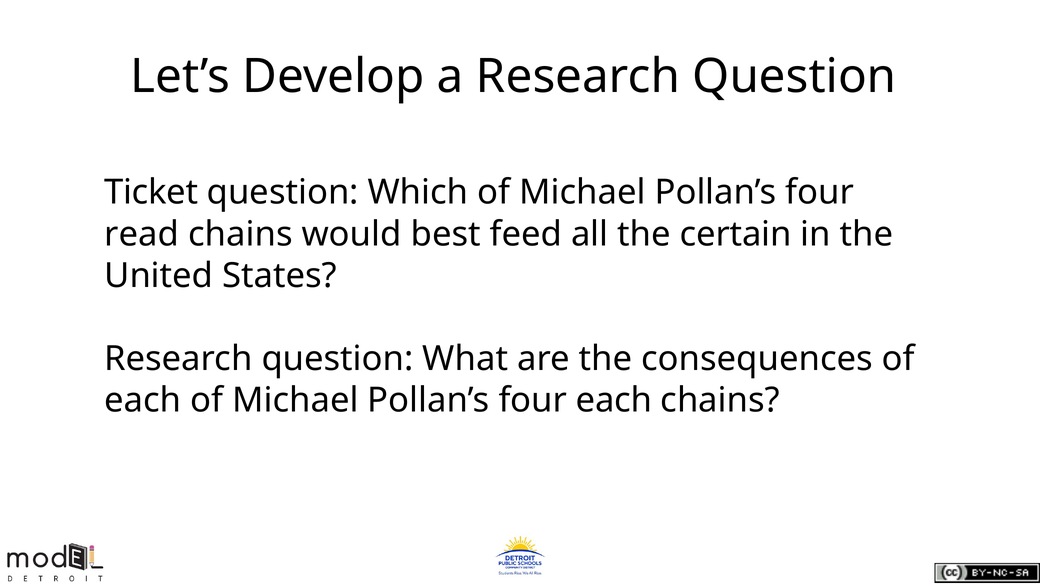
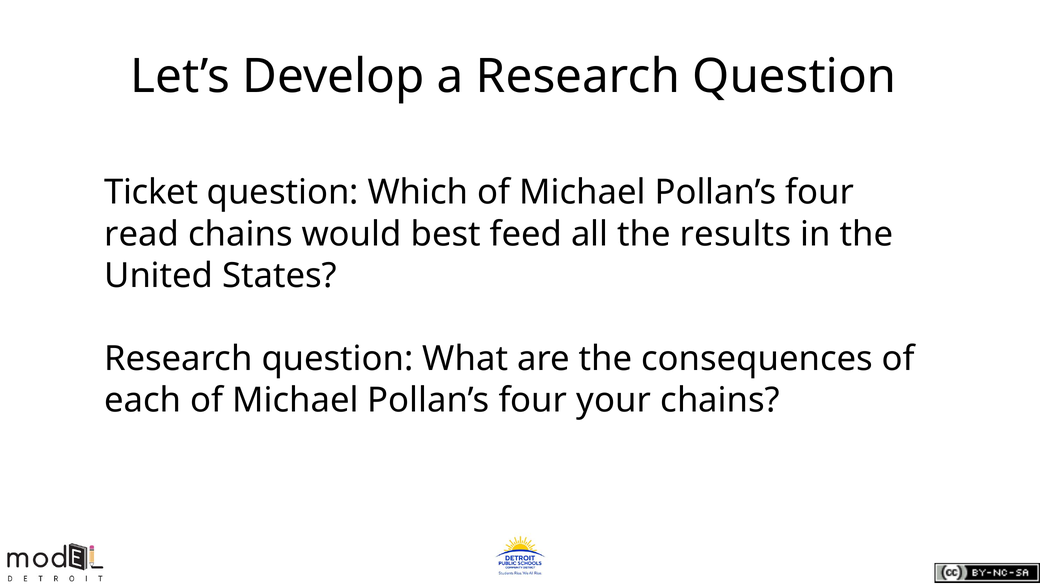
certain: certain -> results (736, 234)
four each: each -> your (614, 401)
